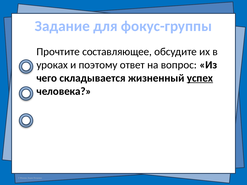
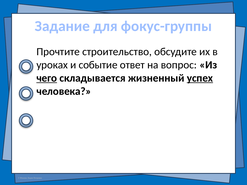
составляющее: составляющее -> строительство (117, 52)
поэтому: поэтому -> событие (98, 65)
чего underline: none -> present (47, 78)
